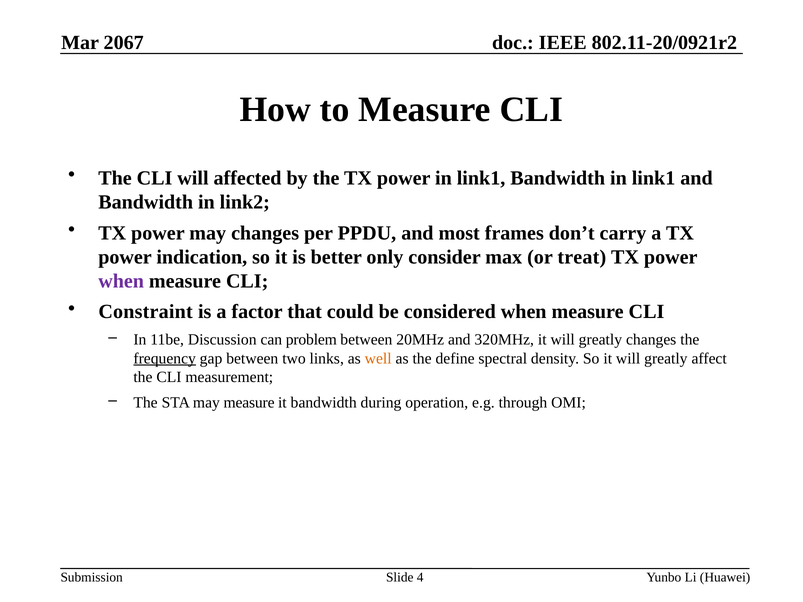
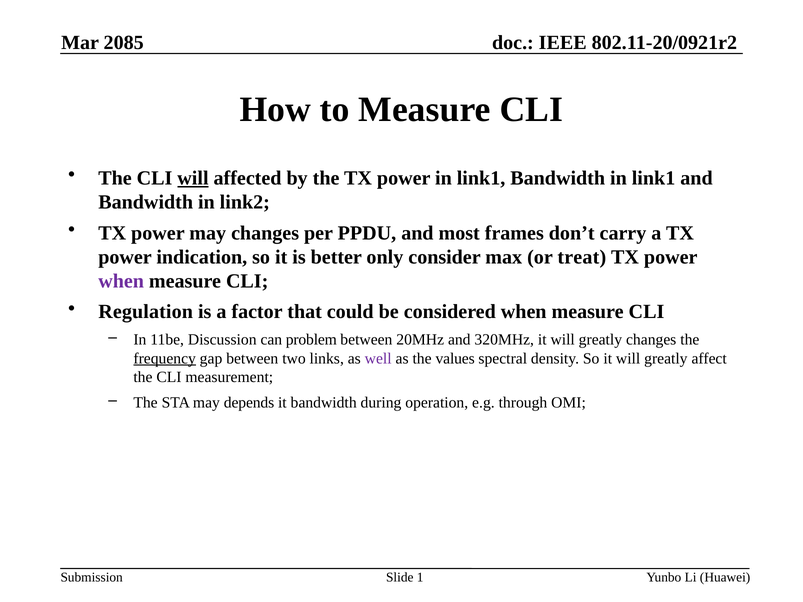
2067: 2067 -> 2085 (124, 43)
will underline: none -> present (193, 178)
Constraint: Constraint -> Regulation (146, 312)
well colour: orange -> purple (378, 359)
define: define -> values (455, 359)
may measure: measure -> depends (249, 403)
4: 4 -> 1 (420, 578)
